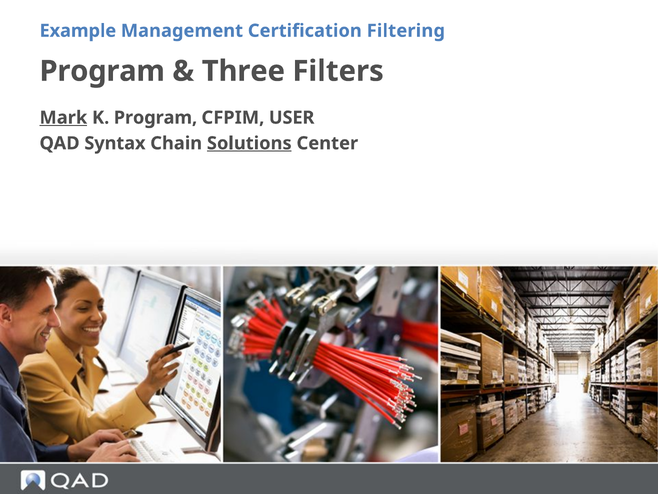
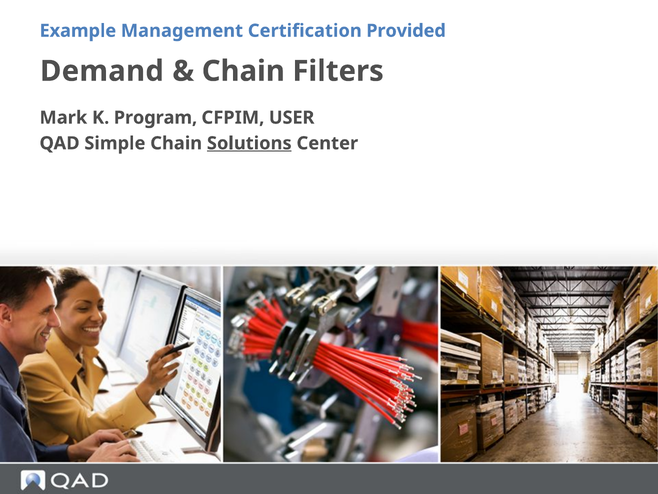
Filtering: Filtering -> Provided (406, 31)
Program: Program -> Demand (102, 71)
Three: Three -> Chain (243, 71)
Mark underline: present -> none (63, 118)
Syntax: Syntax -> Simple (115, 143)
